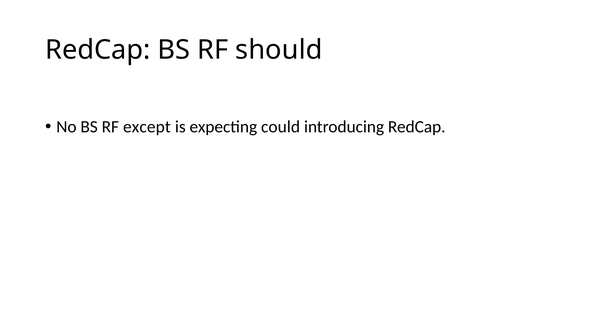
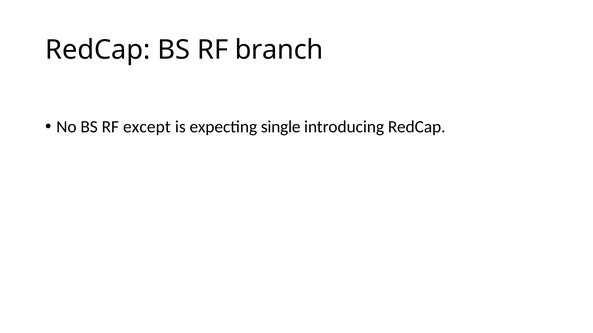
should: should -> branch (279, 50)
could: could -> single (281, 127)
